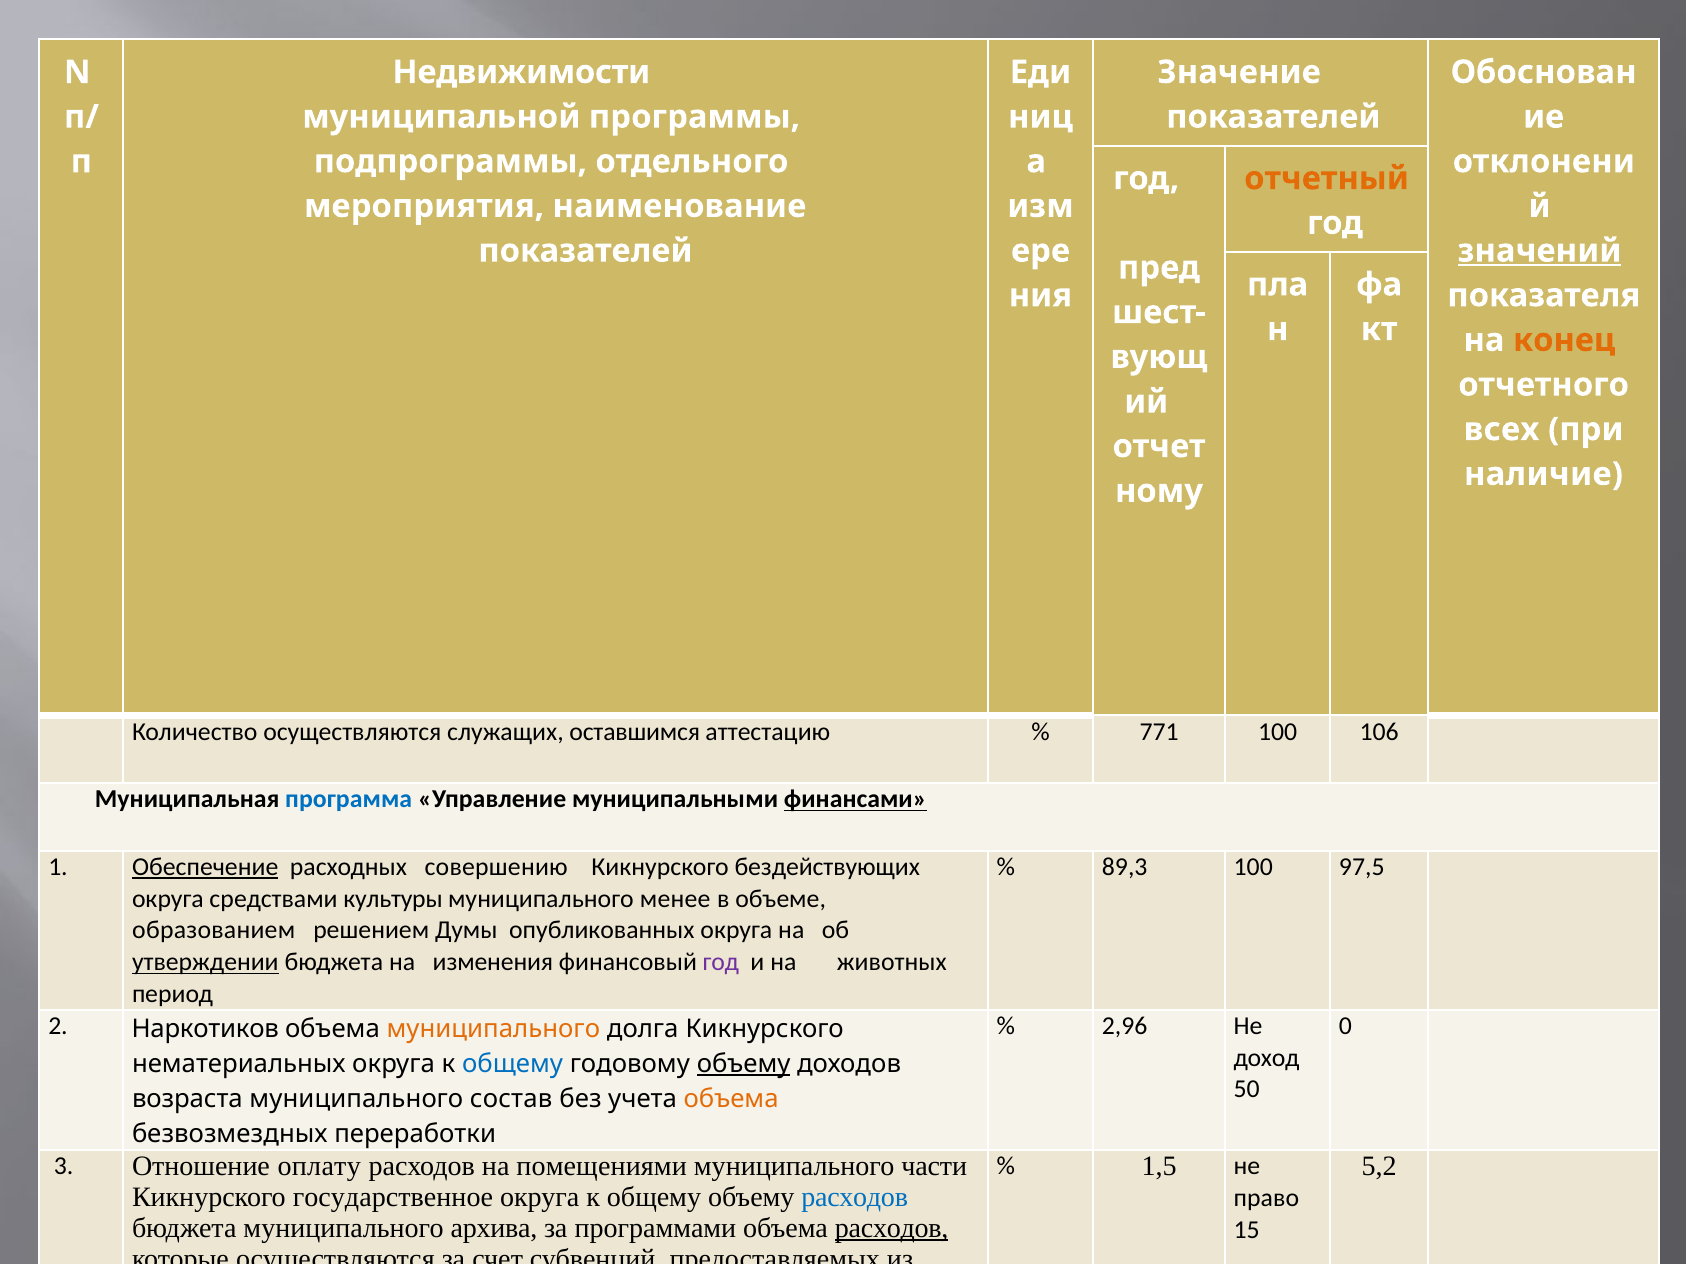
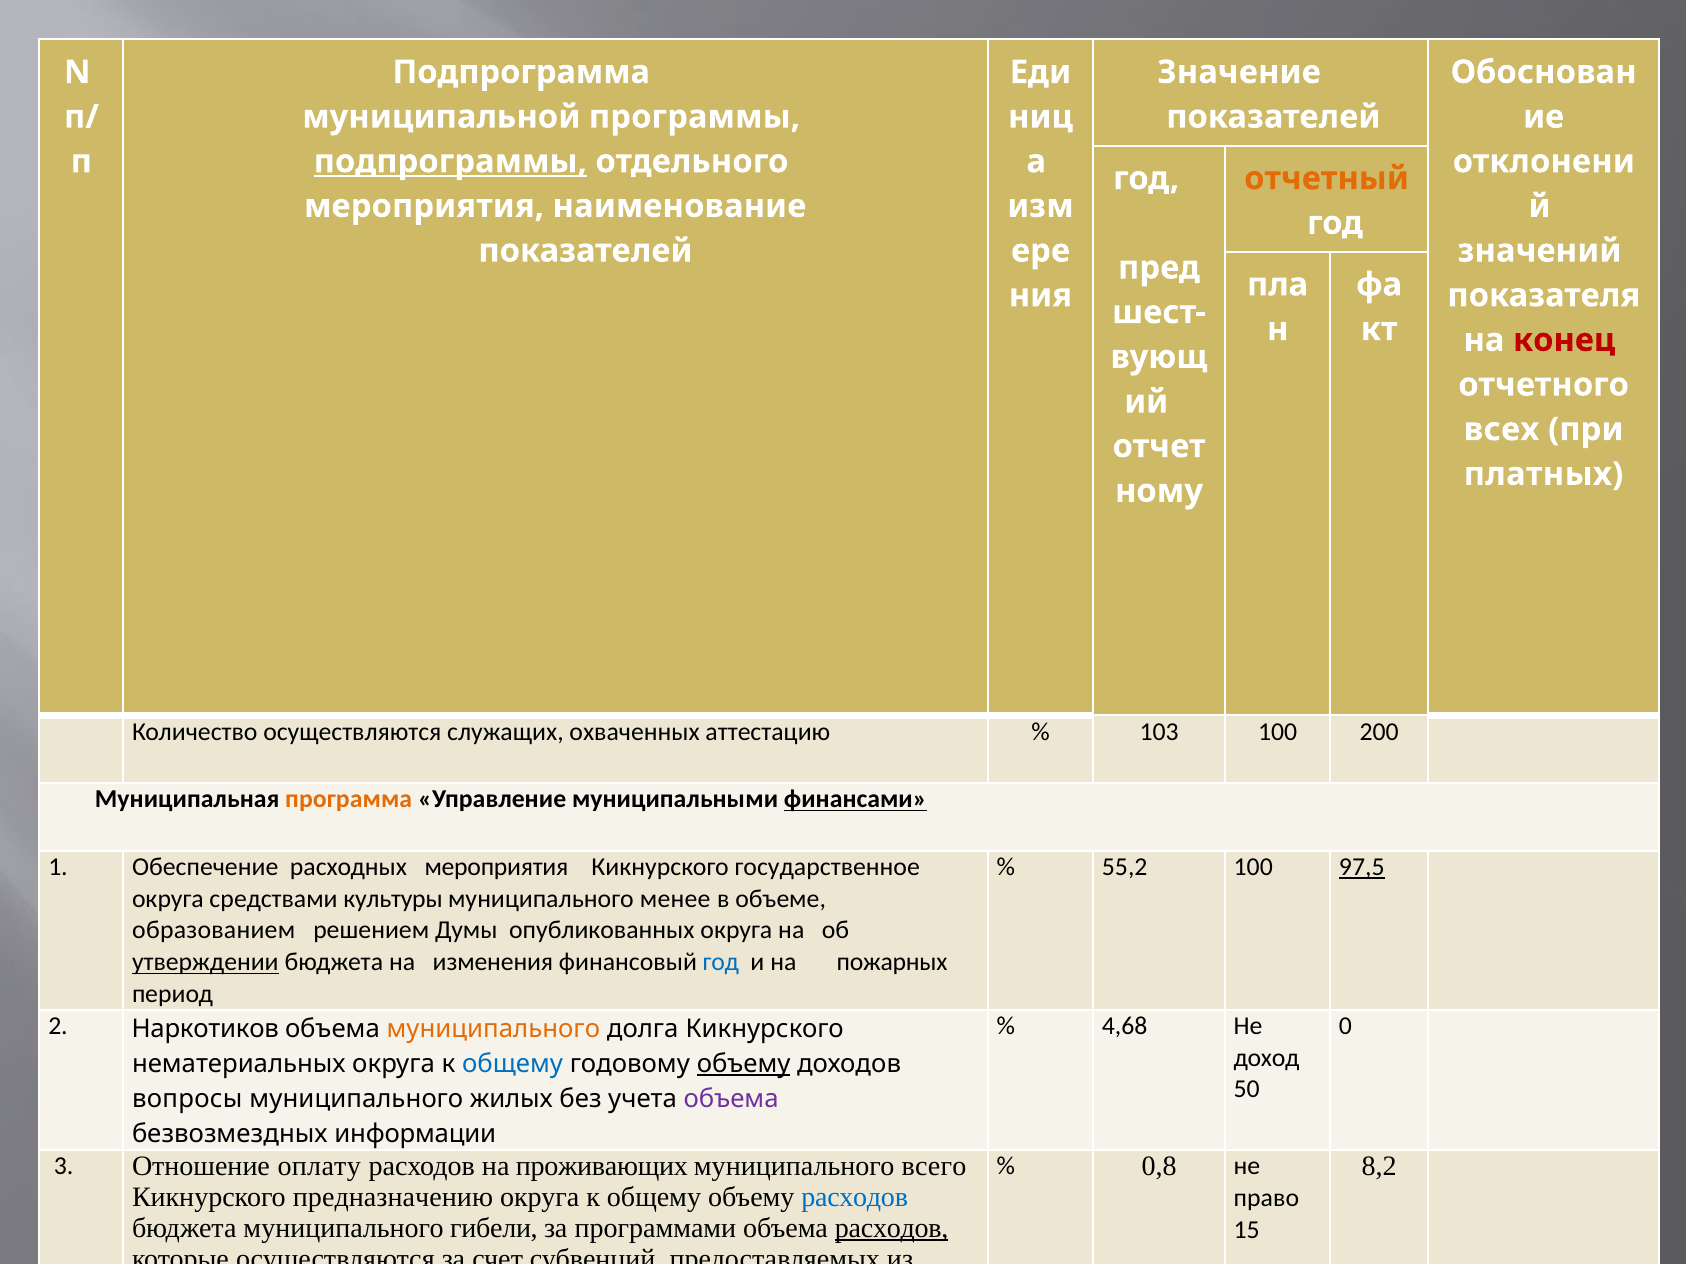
Недвижимости: Недвижимости -> Подпрограмма (521, 72)
подпрограммы underline: none -> present (450, 162)
значений underline: present -> none (1539, 251)
конец colour: orange -> red (1564, 340)
наличие: наличие -> платных (1544, 474)
оставшимся: оставшимся -> охваченных (635, 732)
771: 771 -> 103 (1159, 732)
106: 106 -> 200 (1379, 732)
программа colour: blue -> orange (349, 800)
Обеспечение underline: present -> none (205, 867)
расходных совершению: совершению -> мероприятия (496, 867)
бездействующих: бездействующих -> государственное (827, 867)
89,3: 89,3 -> 55,2 (1125, 867)
97,5 underline: none -> present (1362, 867)
год colour: purple -> blue (721, 963)
животных: животных -> пожарных (892, 963)
2,96: 2,96 -> 4,68 (1125, 1026)
возраста: возраста -> вопросы (187, 1099)
состав: состав -> жилых (511, 1099)
объема colour: orange -> purple (731, 1099)
переработки: переработки -> информации (415, 1134)
5,2: 5,2 -> 8,2 (1379, 1166)
помещениями: помещениями -> проживающих (602, 1166)
части: части -> всего (934, 1166)
1,5: 1,5 -> 0,8 (1159, 1166)
государственное: государственное -> предназначению (393, 1197)
архива: архива -> гибели (494, 1229)
